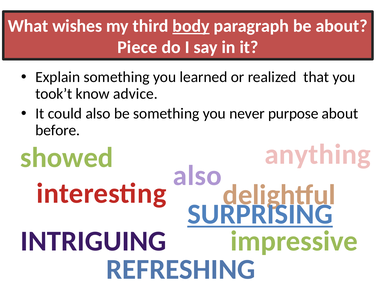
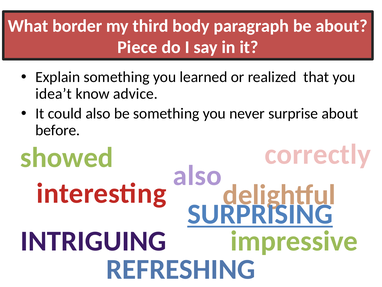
wishes: wishes -> border (77, 26)
body underline: present -> none (191, 26)
took’t: took’t -> idea’t (54, 94)
purpose: purpose -> surprise (293, 113)
anything: anything -> correctly (318, 154)
